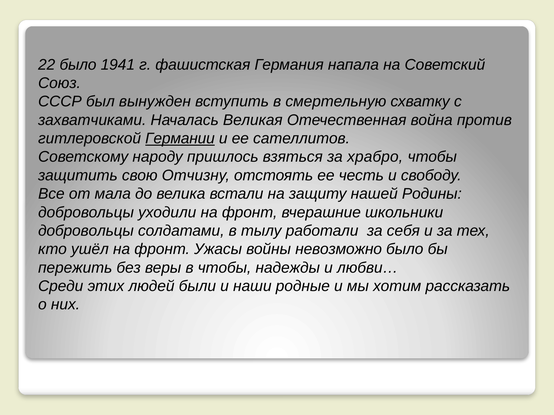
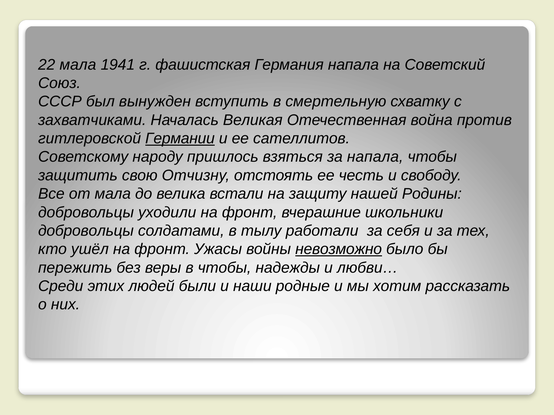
22 было: было -> мала (78, 65)
за храбро: храбро -> напала (375, 157)
невозможно underline: none -> present (339, 249)
